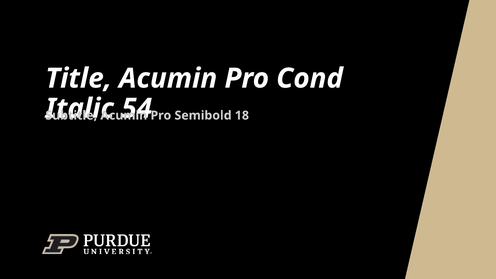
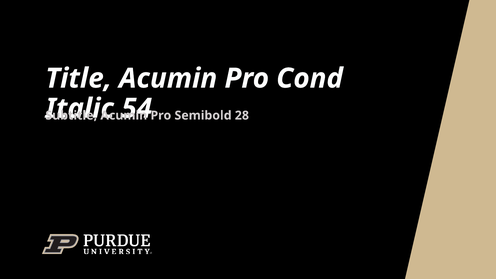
18: 18 -> 28 (242, 115)
